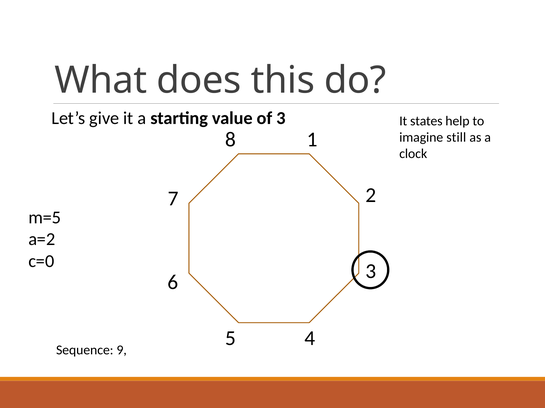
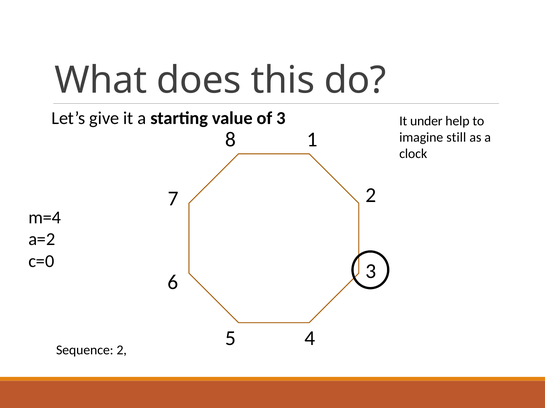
states: states -> under (426, 121)
m=5: m=5 -> m=4 (45, 218)
Sequence 9: 9 -> 2 (122, 351)
